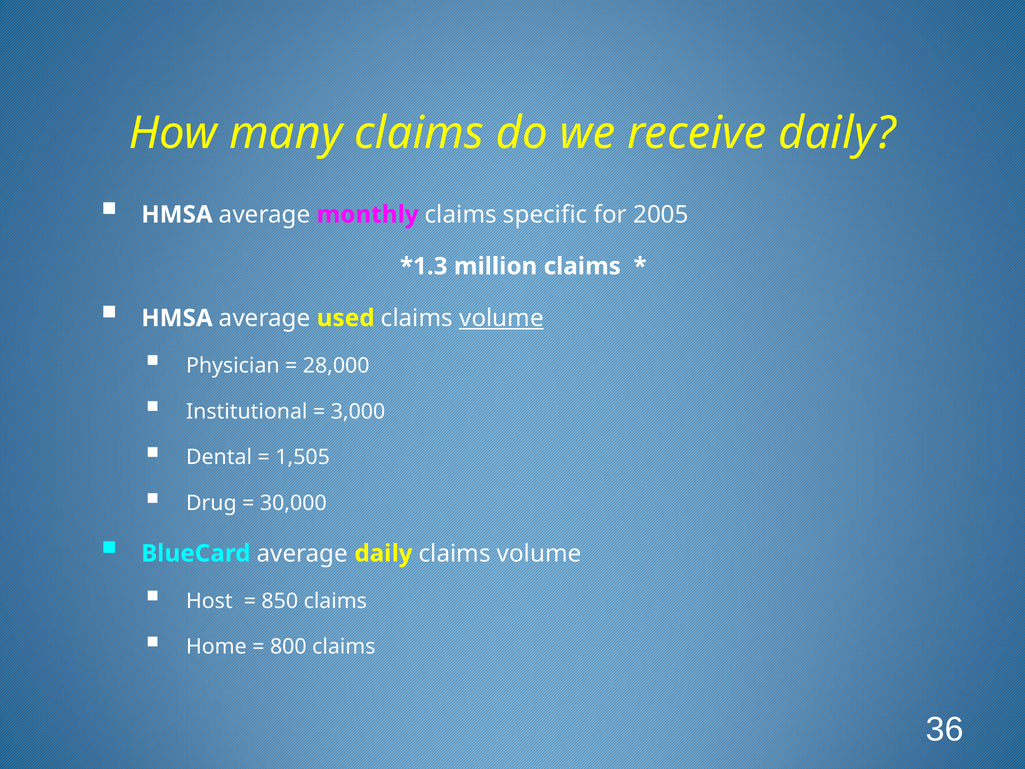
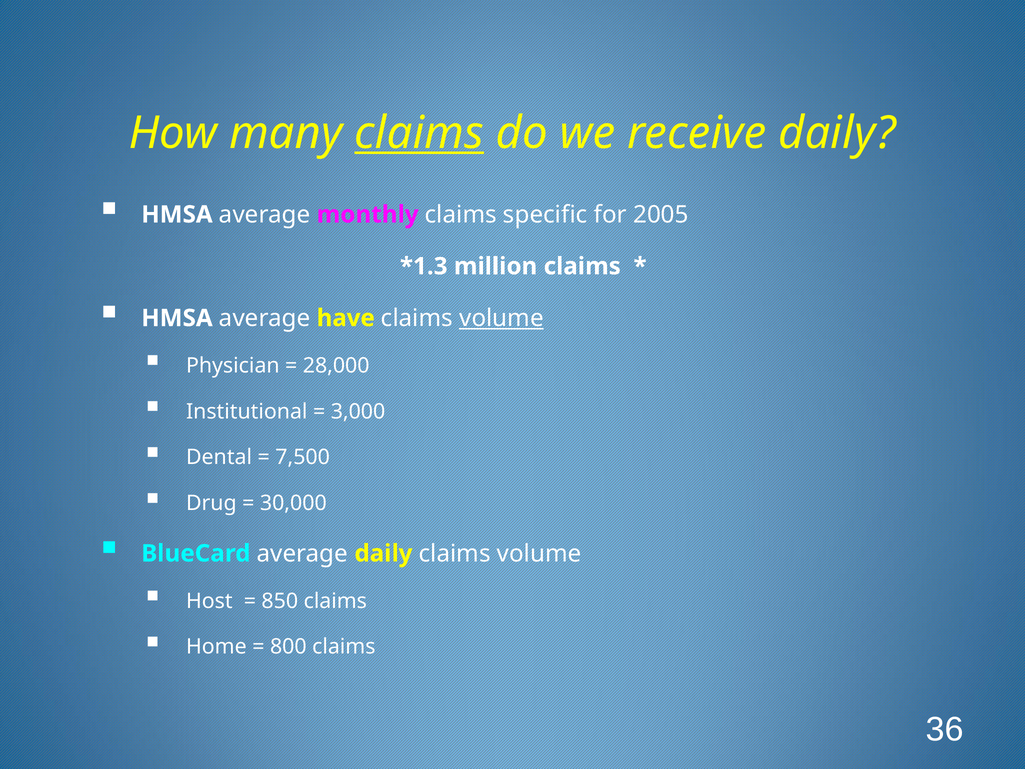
claims underline: none -> present (419, 133)
used: used -> have (346, 318)
1,505: 1,505 -> 7,500 (303, 457)
